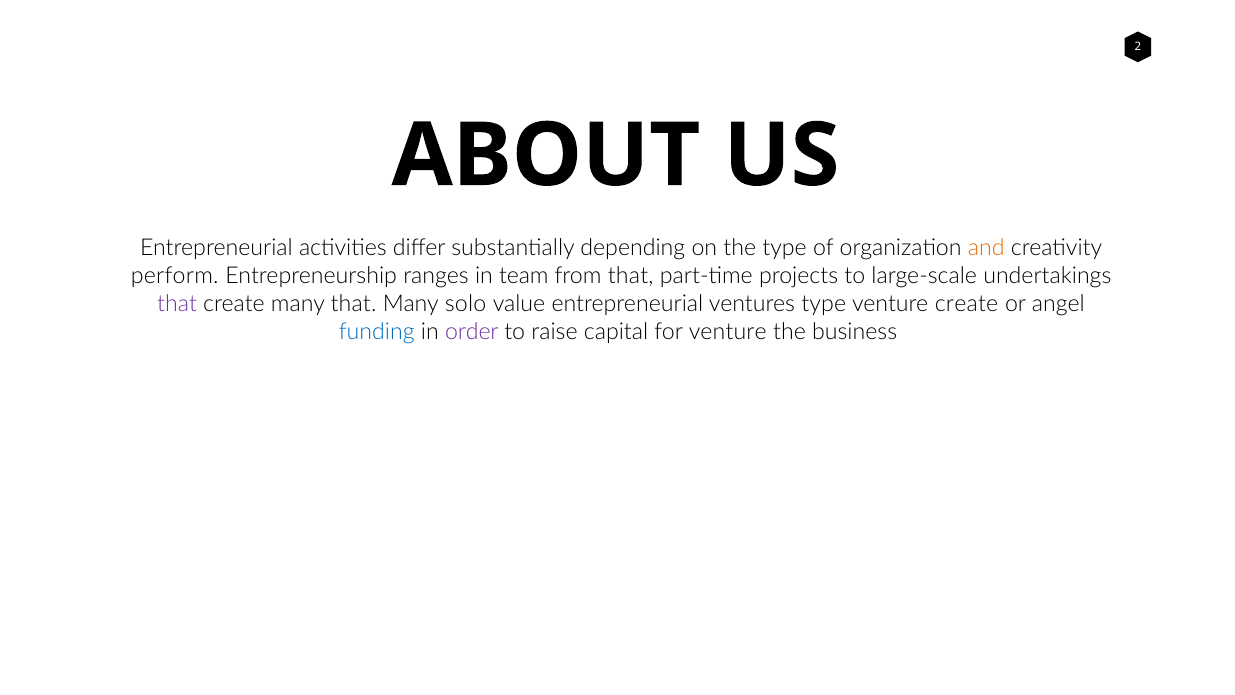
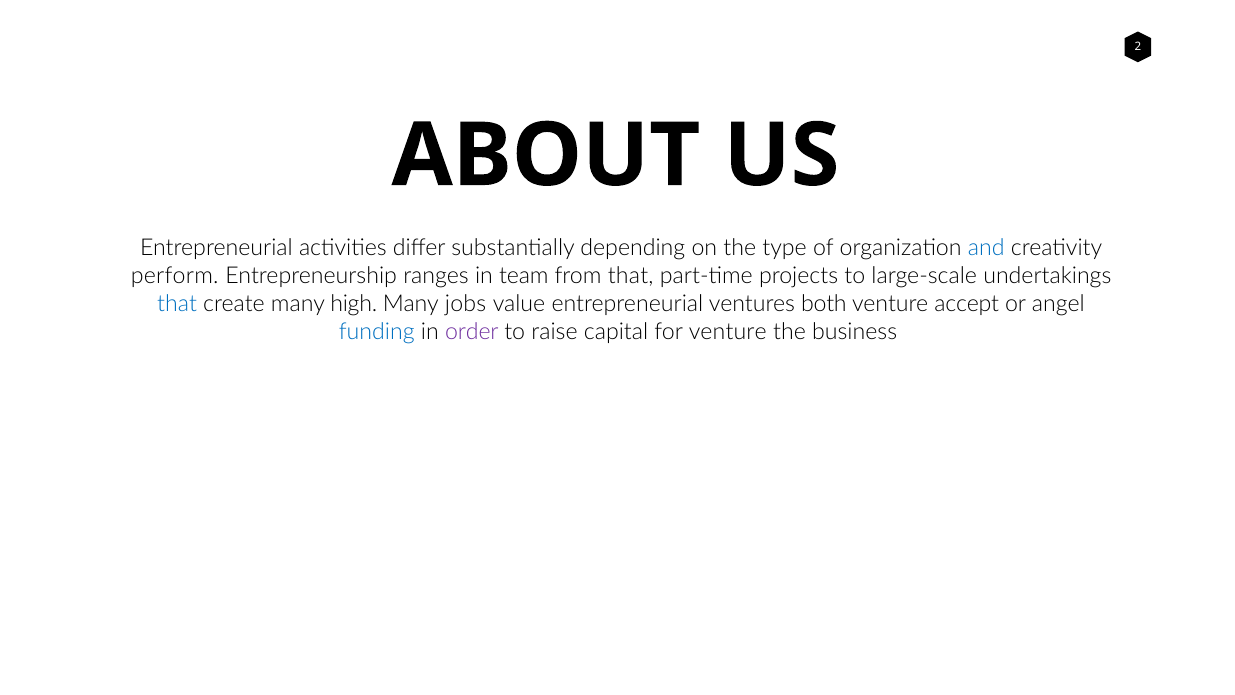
and colour: orange -> blue (986, 248)
that colour: purple -> blue (177, 304)
many that: that -> high (354, 304)
solo: solo -> jobs (466, 304)
ventures type: type -> both (824, 304)
venture create: create -> accept (967, 304)
